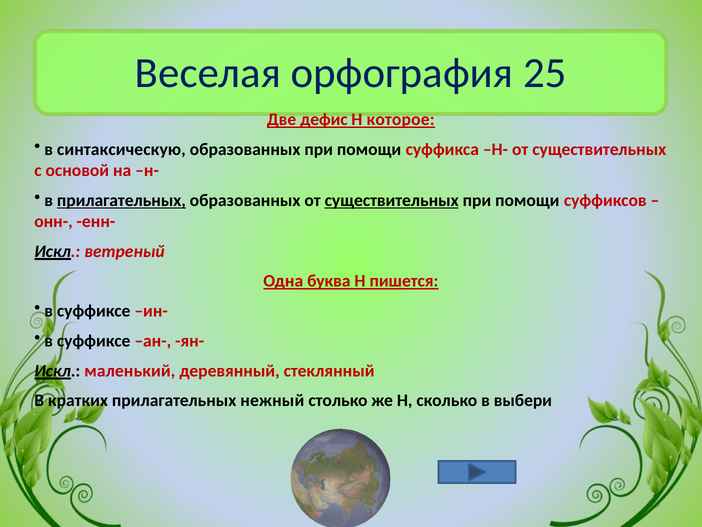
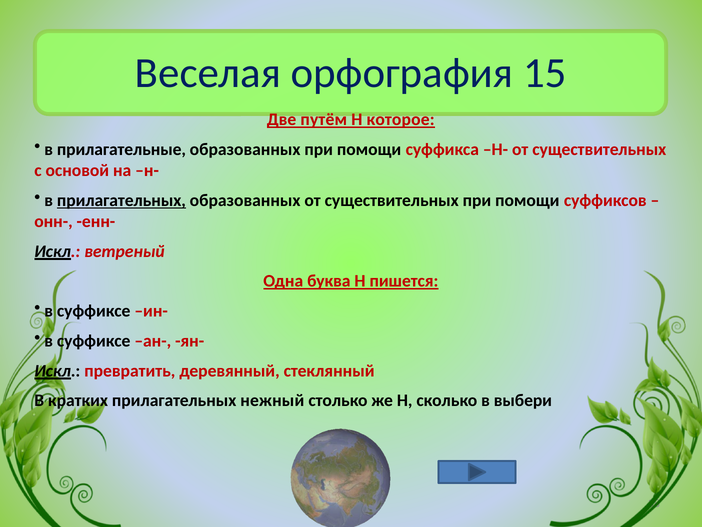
25: 25 -> 15 (545, 73)
дефис: дефис -> путём (324, 119)
синтаксическую: синтаксическую -> прилагательные (121, 149)
существительных underline: present -> none (392, 200)
маленький: маленький -> превратить (130, 370)
